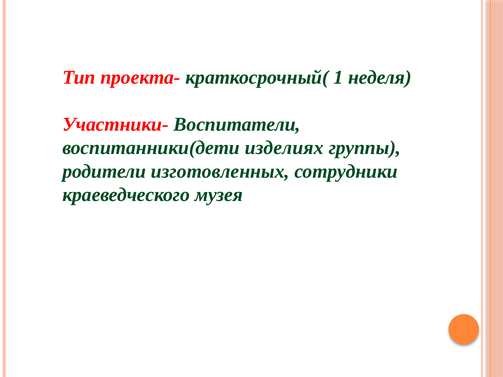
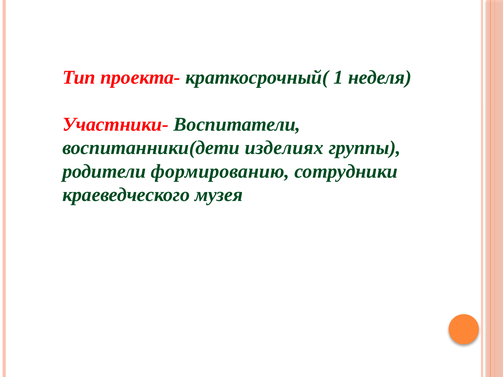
изготовленных: изготовленных -> формированию (220, 171)
